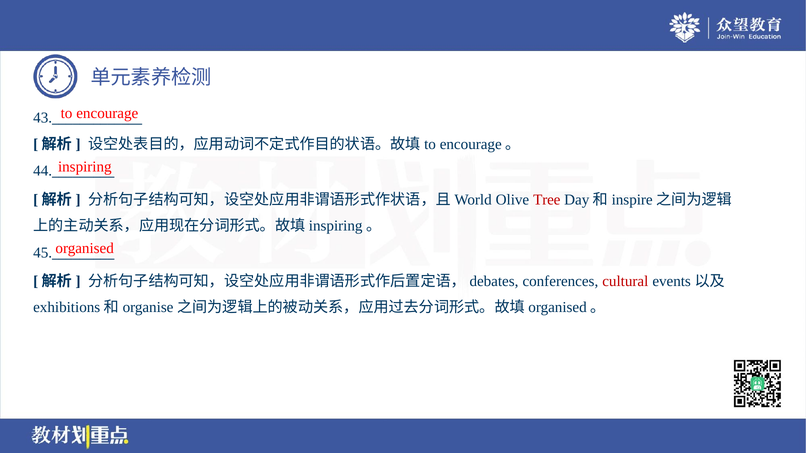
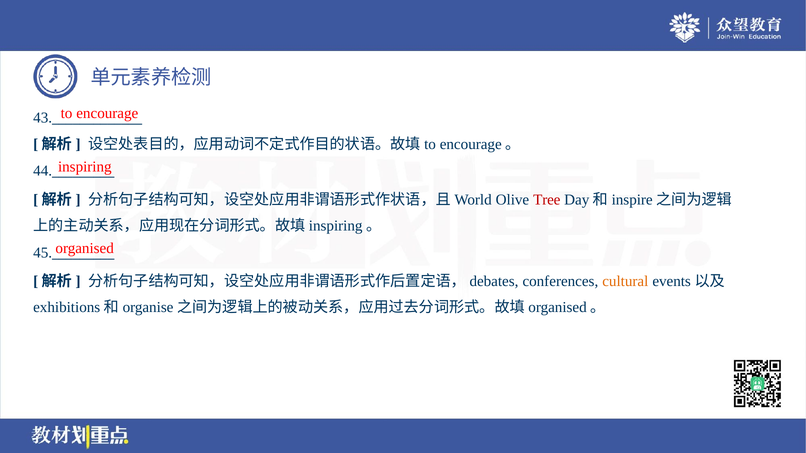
cultural colour: red -> orange (625, 282)
